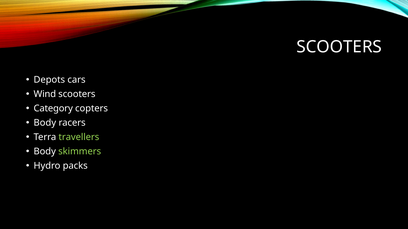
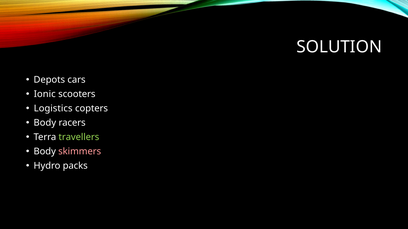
SCOOTERS: SCOOTERS -> SOLUTION (339, 47)
Wind: Wind -> Ionic (45, 94)
Category: Category -> Logistics (53, 109)
skimmers colour: light green -> pink (80, 152)
